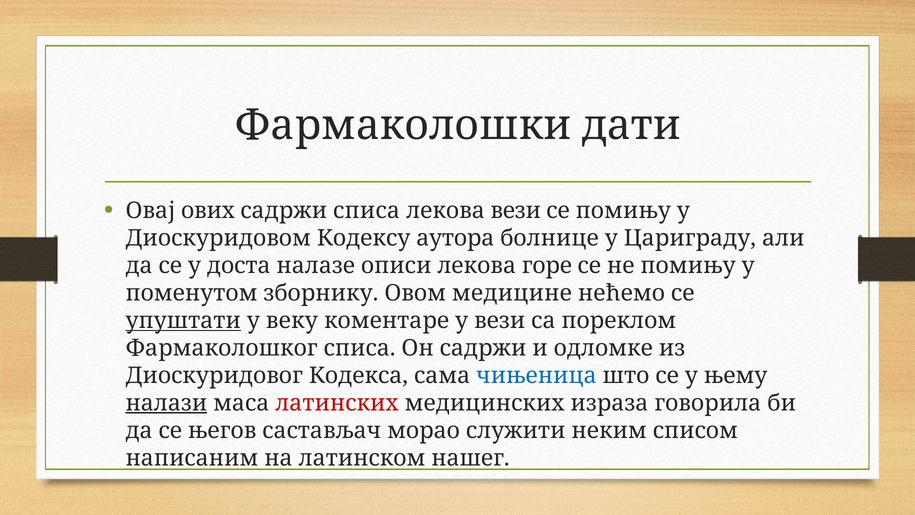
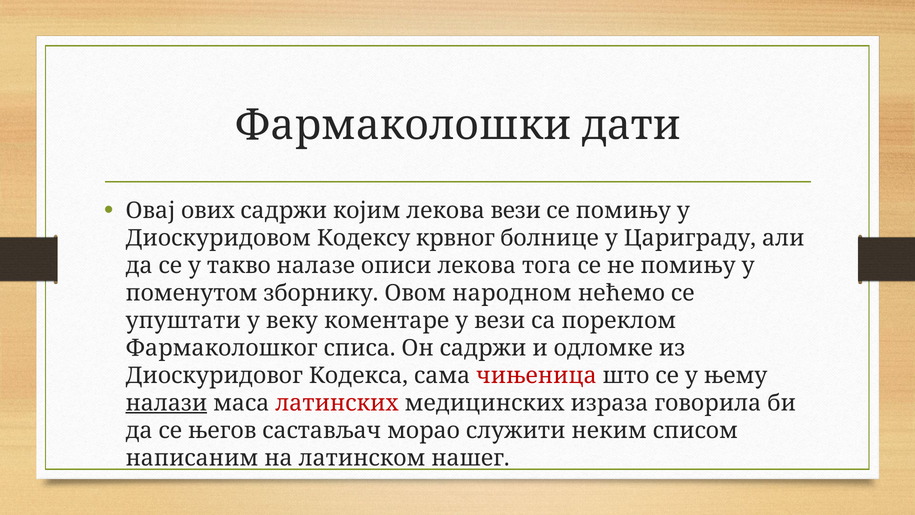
садржи списа: списа -> којим (367, 211)
аутора: аутора -> крвног (455, 238)
доста: доста -> такво (239, 266)
горе: горе -> тога (547, 266)
медицине: медицине -> народном (512, 293)
упуштати underline: present -> none (183, 320)
чињеница colour: blue -> red (536, 375)
